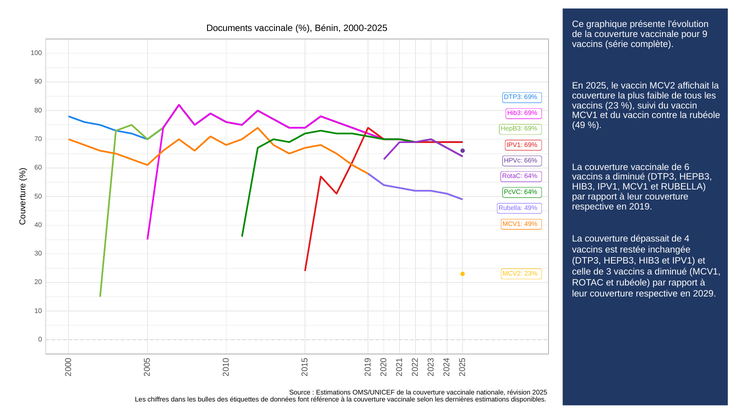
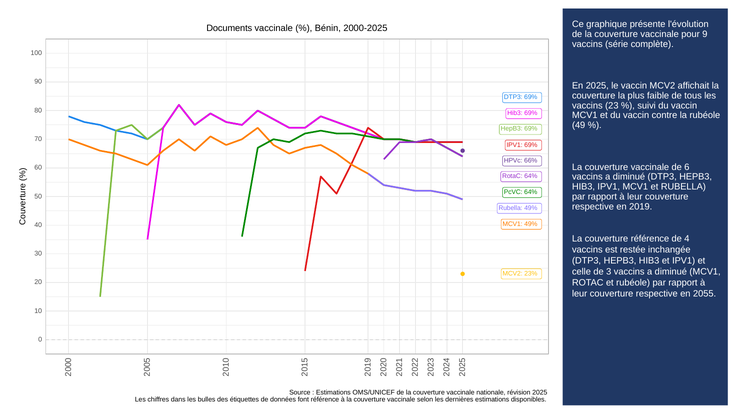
couverture dépassait: dépassait -> référence (650, 239)
2029: 2029 -> 2055 (705, 294)
